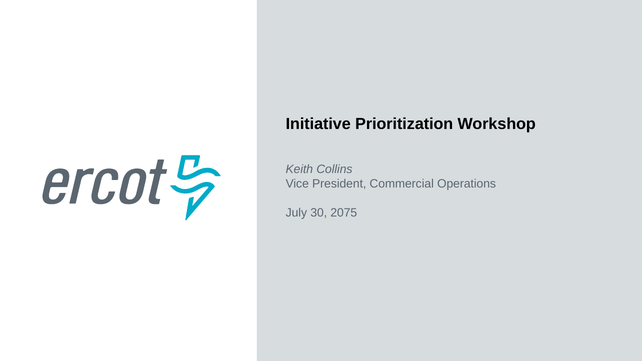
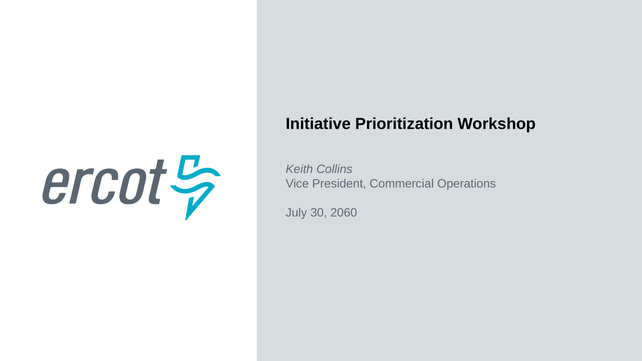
2075: 2075 -> 2060 (344, 213)
